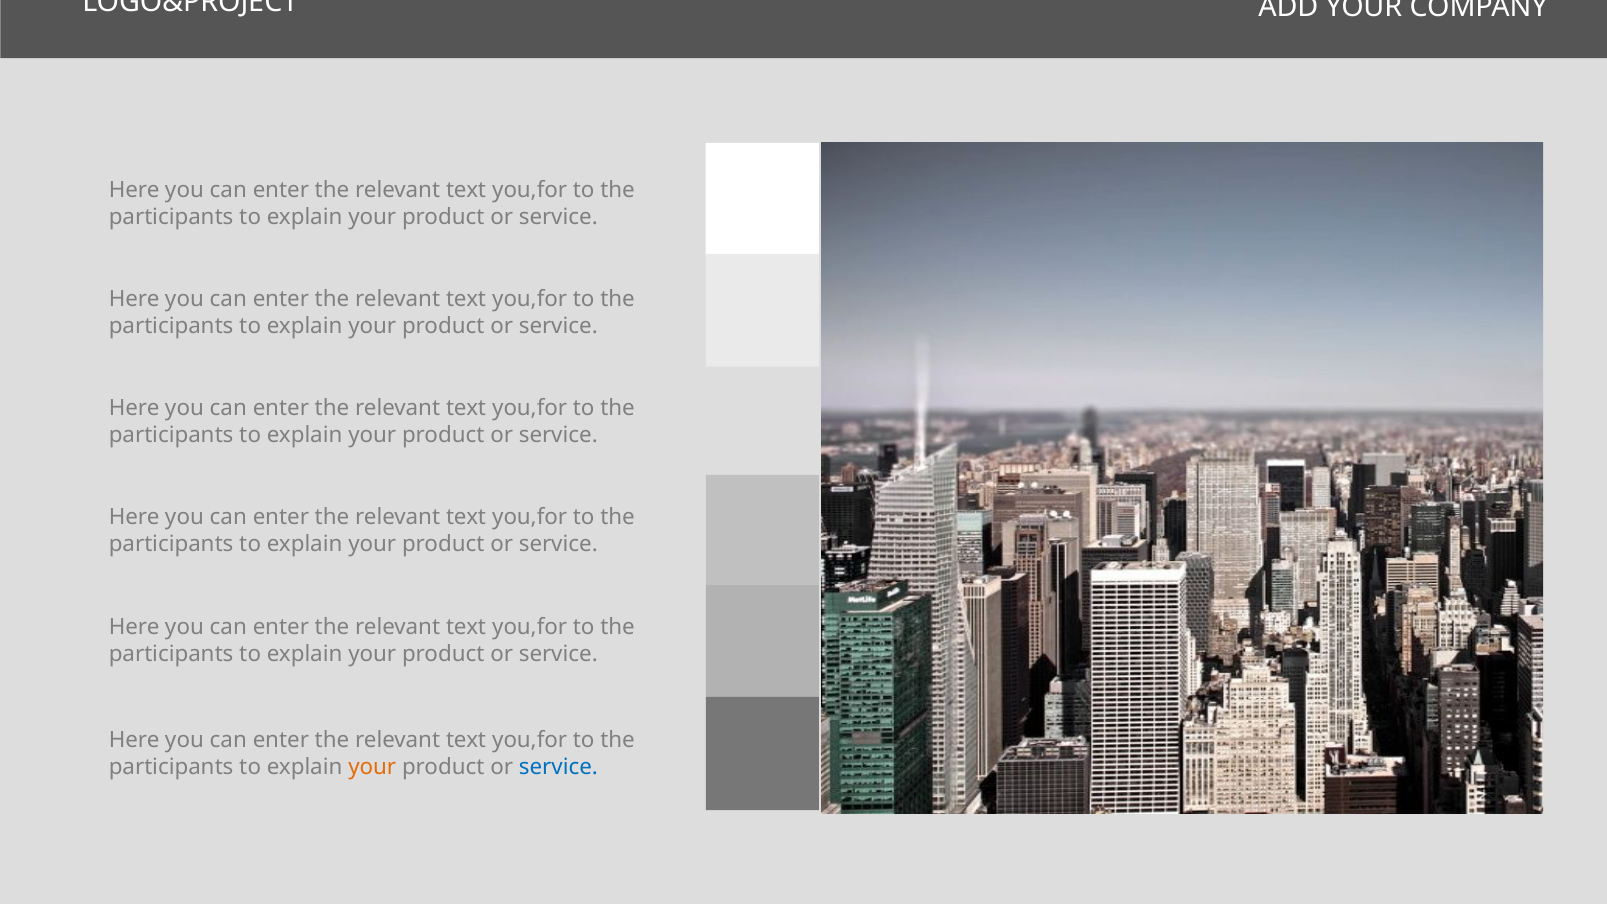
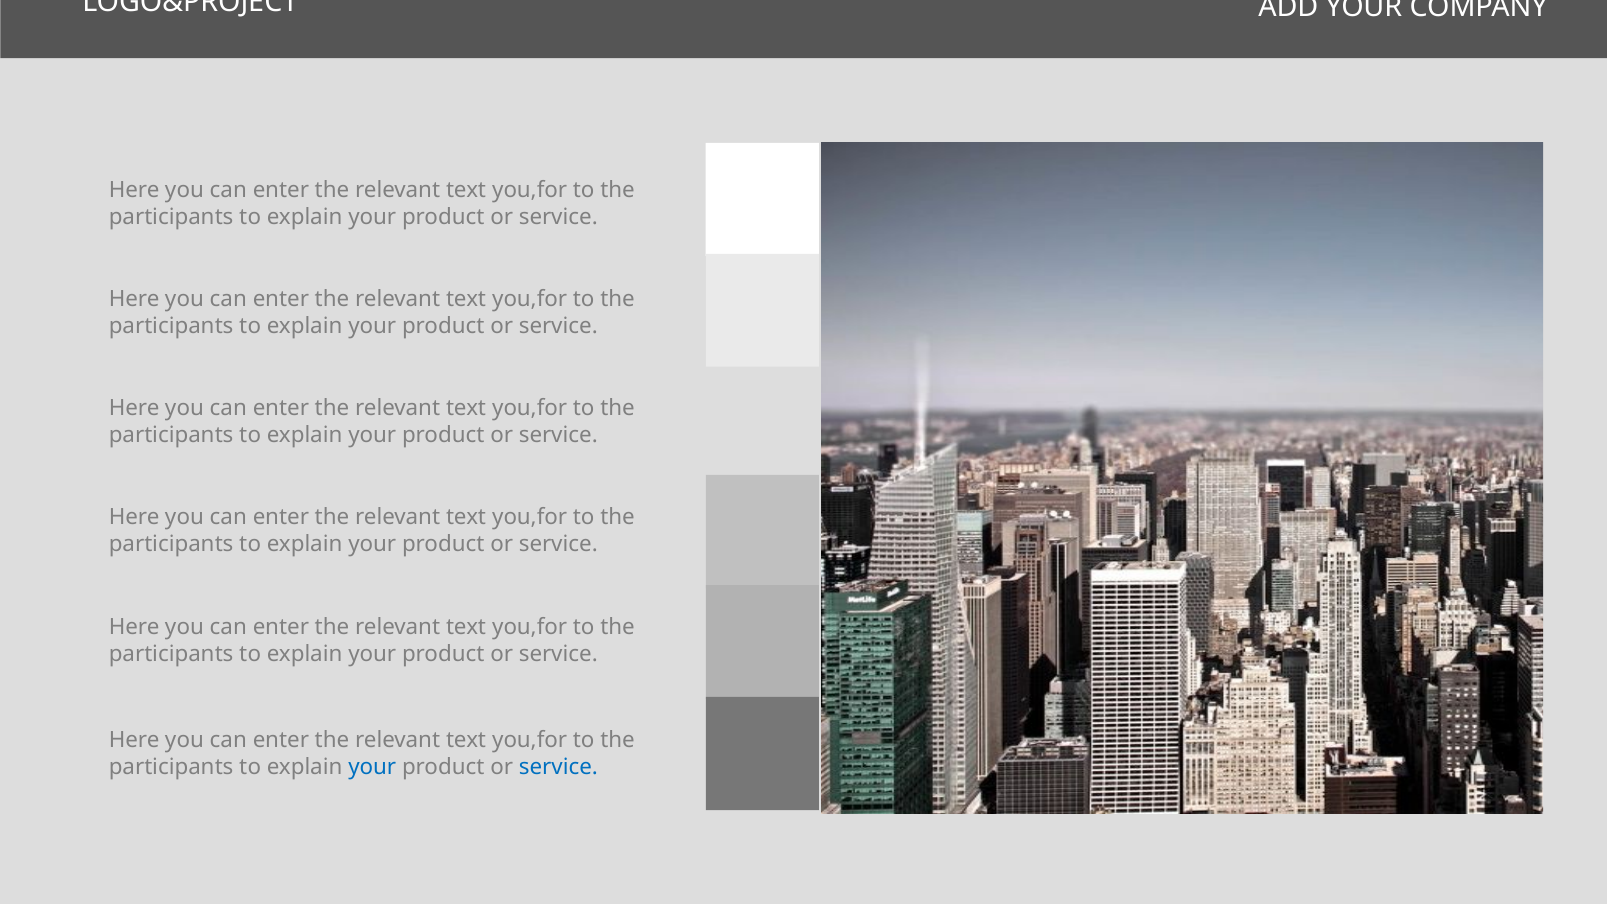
your colour: orange -> blue (372, 767)
